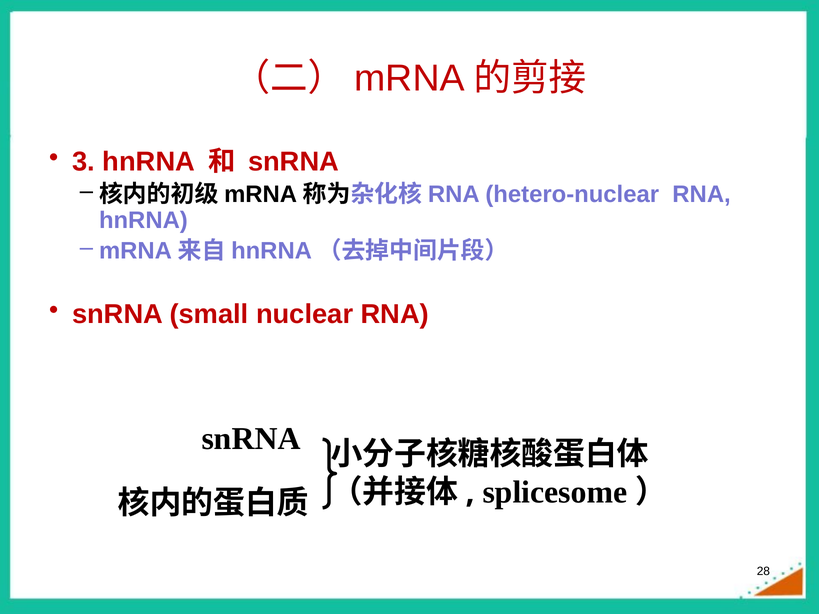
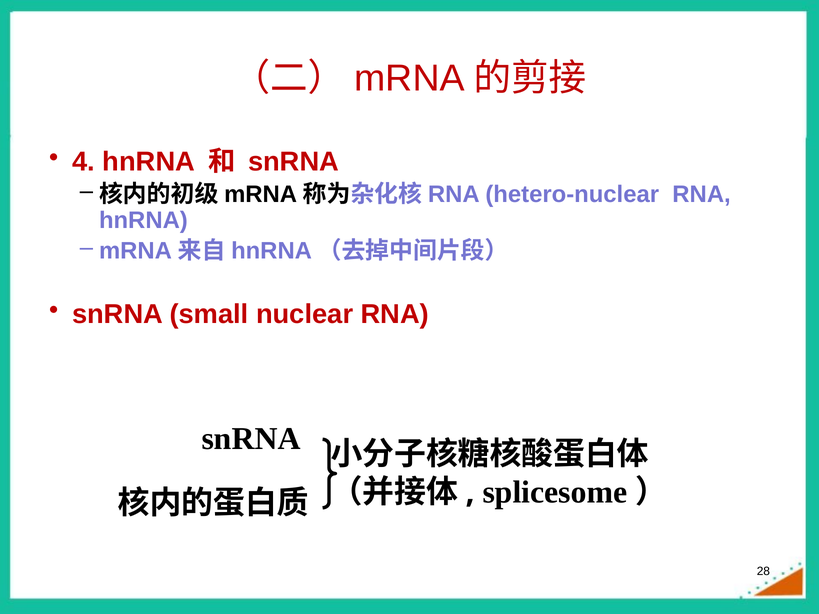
3: 3 -> 4 (84, 162)
